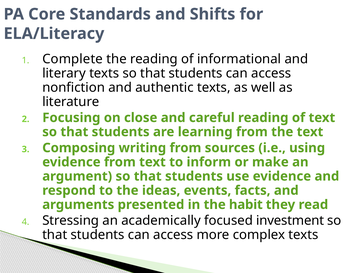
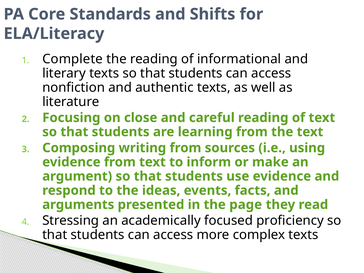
habit: habit -> page (246, 205)
investment: investment -> proficiency (290, 221)
